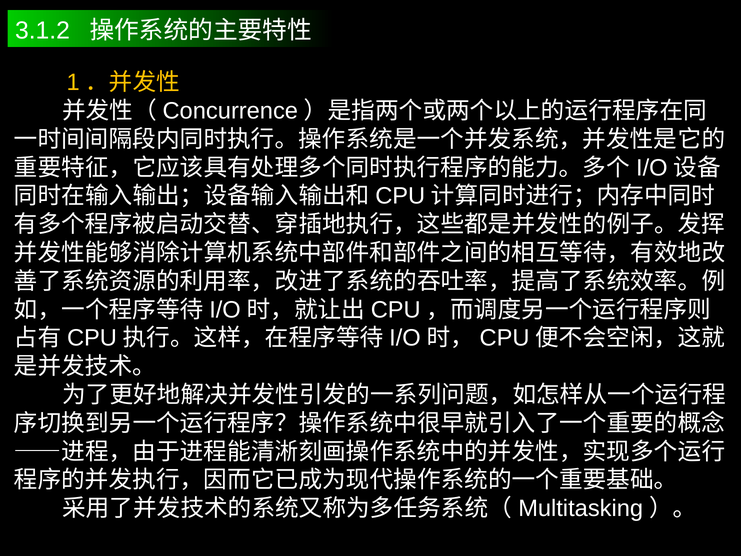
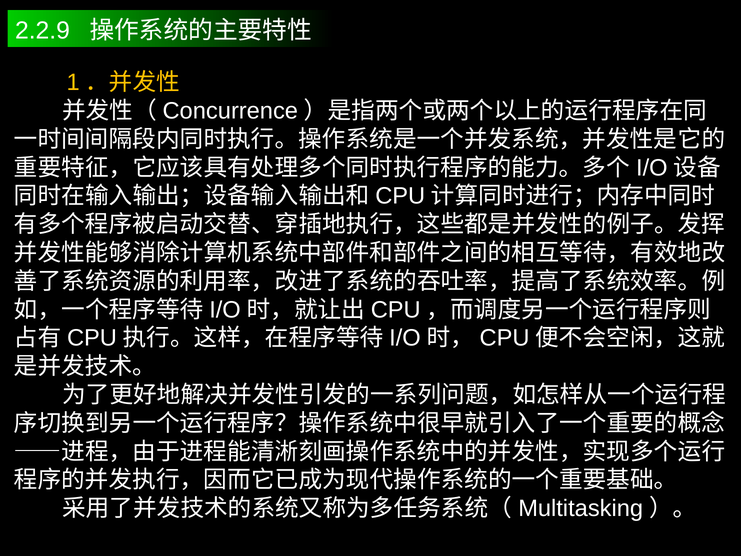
3.1.2: 3.1.2 -> 2.2.9 (42, 30)
